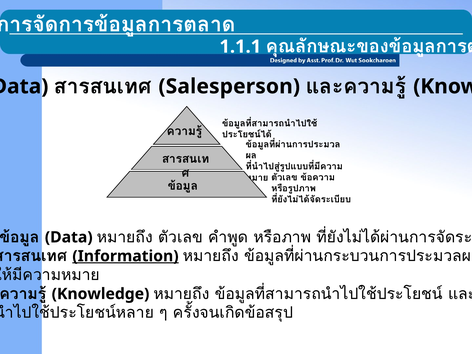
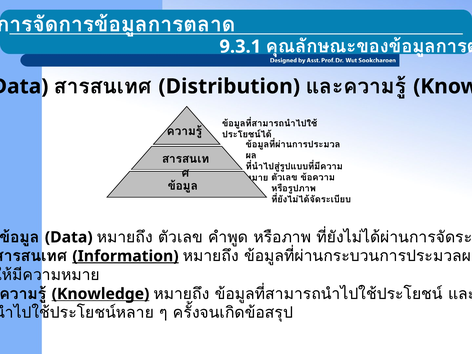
1.1.1: 1.1.1 -> 9.3.1 (240, 47)
Salesperson: Salesperson -> Distribution (229, 86)
Knowledge underline: none -> present (101, 294)
